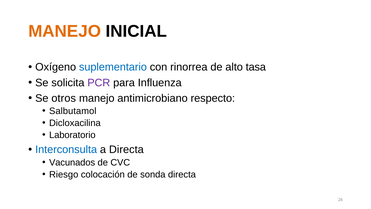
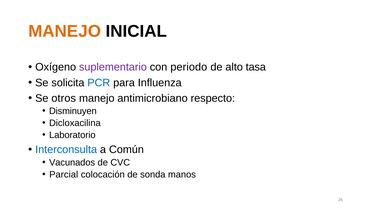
suplementario colour: blue -> purple (113, 67)
rinorrea: rinorrea -> periodo (189, 67)
PCR colour: purple -> blue (99, 83)
Salbutamol: Salbutamol -> Disminuyen (73, 111)
a Directa: Directa -> Común (126, 149)
Riesgo: Riesgo -> Parcial (64, 174)
sonda directa: directa -> manos (182, 174)
